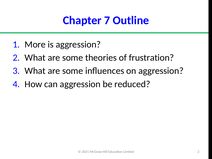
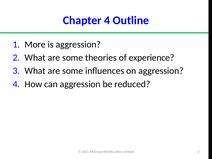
Chapter 7: 7 -> 4 (107, 20)
frustration: frustration -> experience (151, 58)
